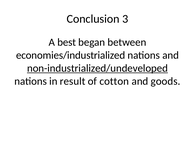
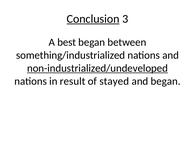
Conclusion underline: none -> present (93, 19)
economies/industrialized: economies/industrialized -> something/industrialized (71, 55)
cotton: cotton -> stayed (114, 81)
and goods: goods -> began (166, 81)
